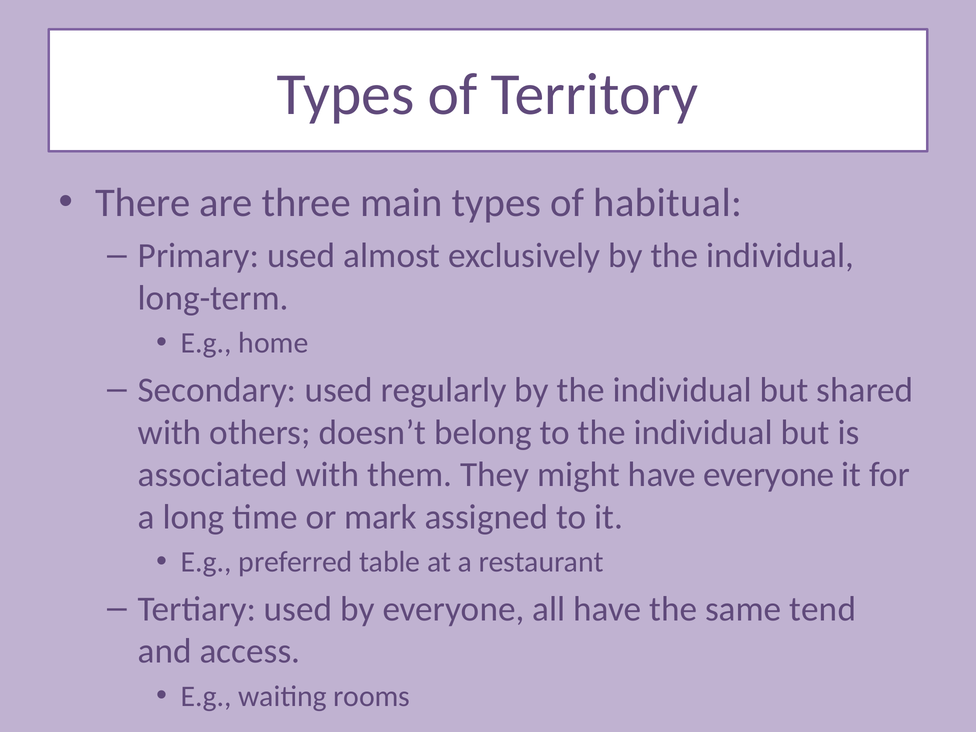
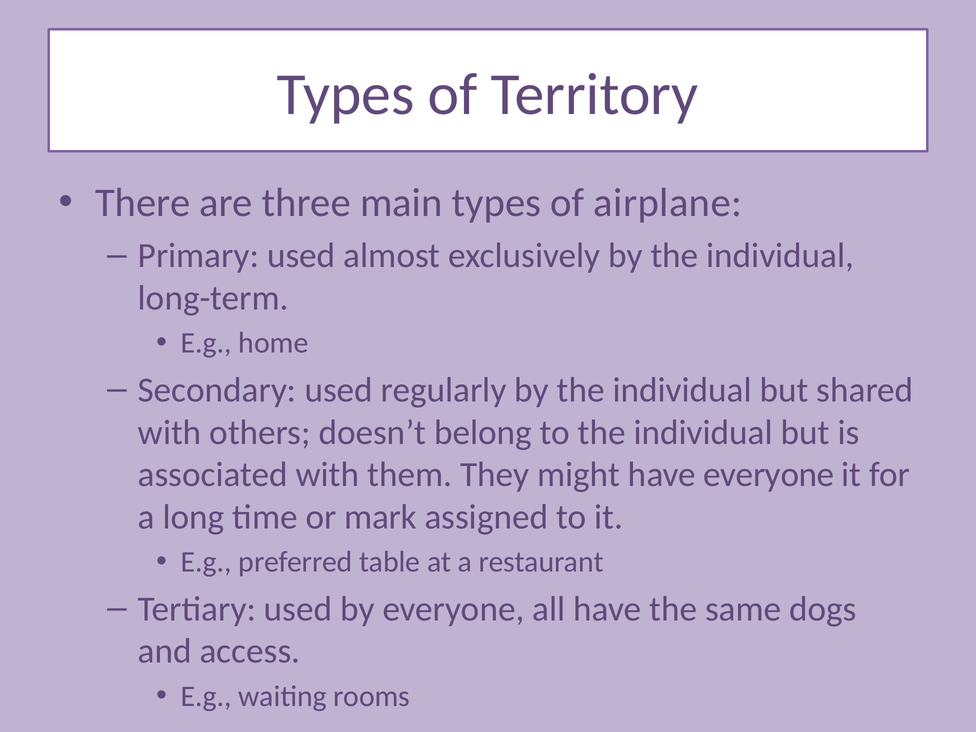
habitual: habitual -> airplane (668, 203)
tend: tend -> dogs (823, 609)
